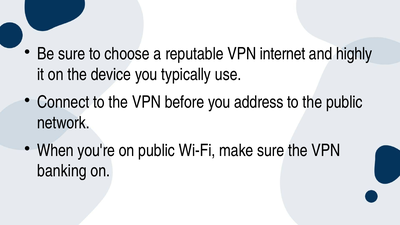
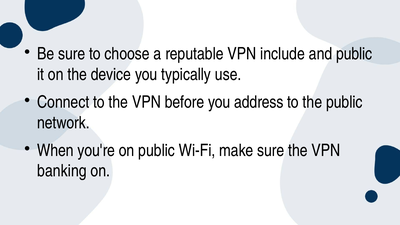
internet: internet -> include (283, 54)
and highly: highly -> public (354, 54)
